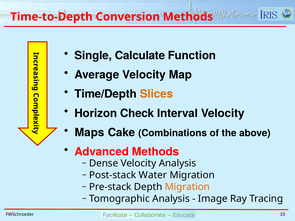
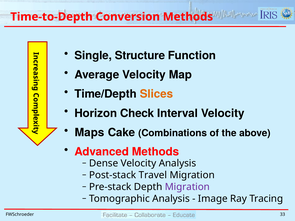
Calculate: Calculate -> Structure (140, 56)
Water: Water -> Travel (153, 175)
Migration colour: orange -> purple (187, 187)
